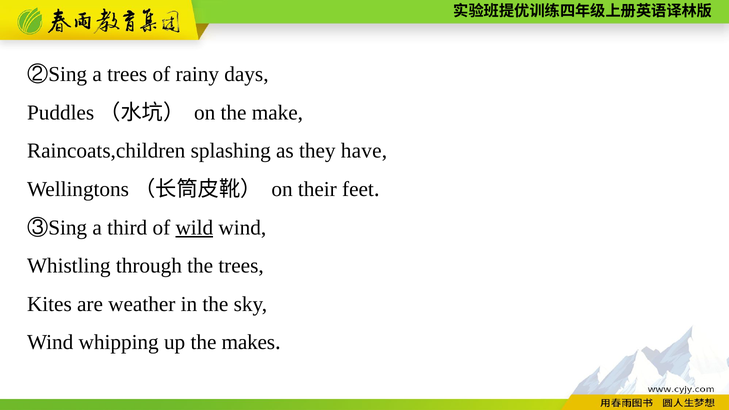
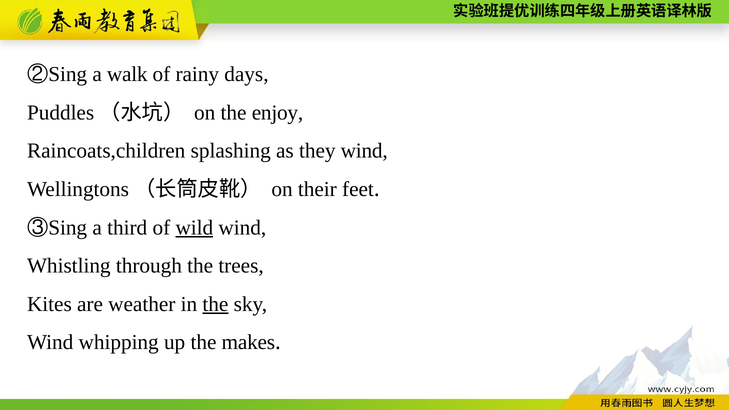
a trees: trees -> walk (127, 74)
make: make -> enjoy (278, 113)
they have: have -> wind (364, 151)
the underline: none -> present (215, 304)
